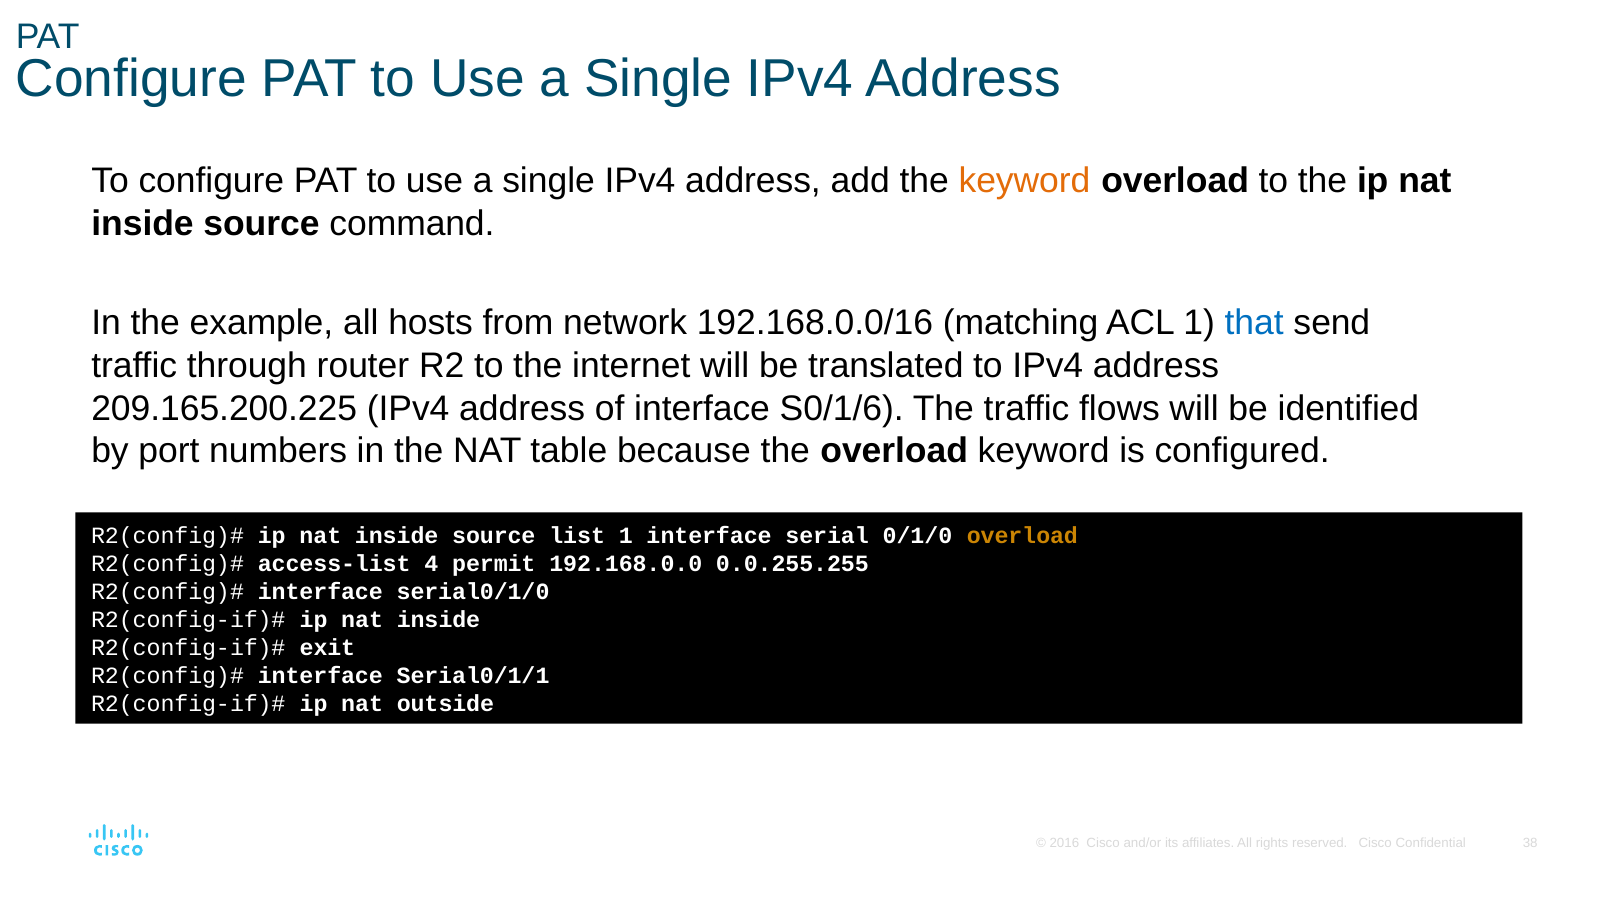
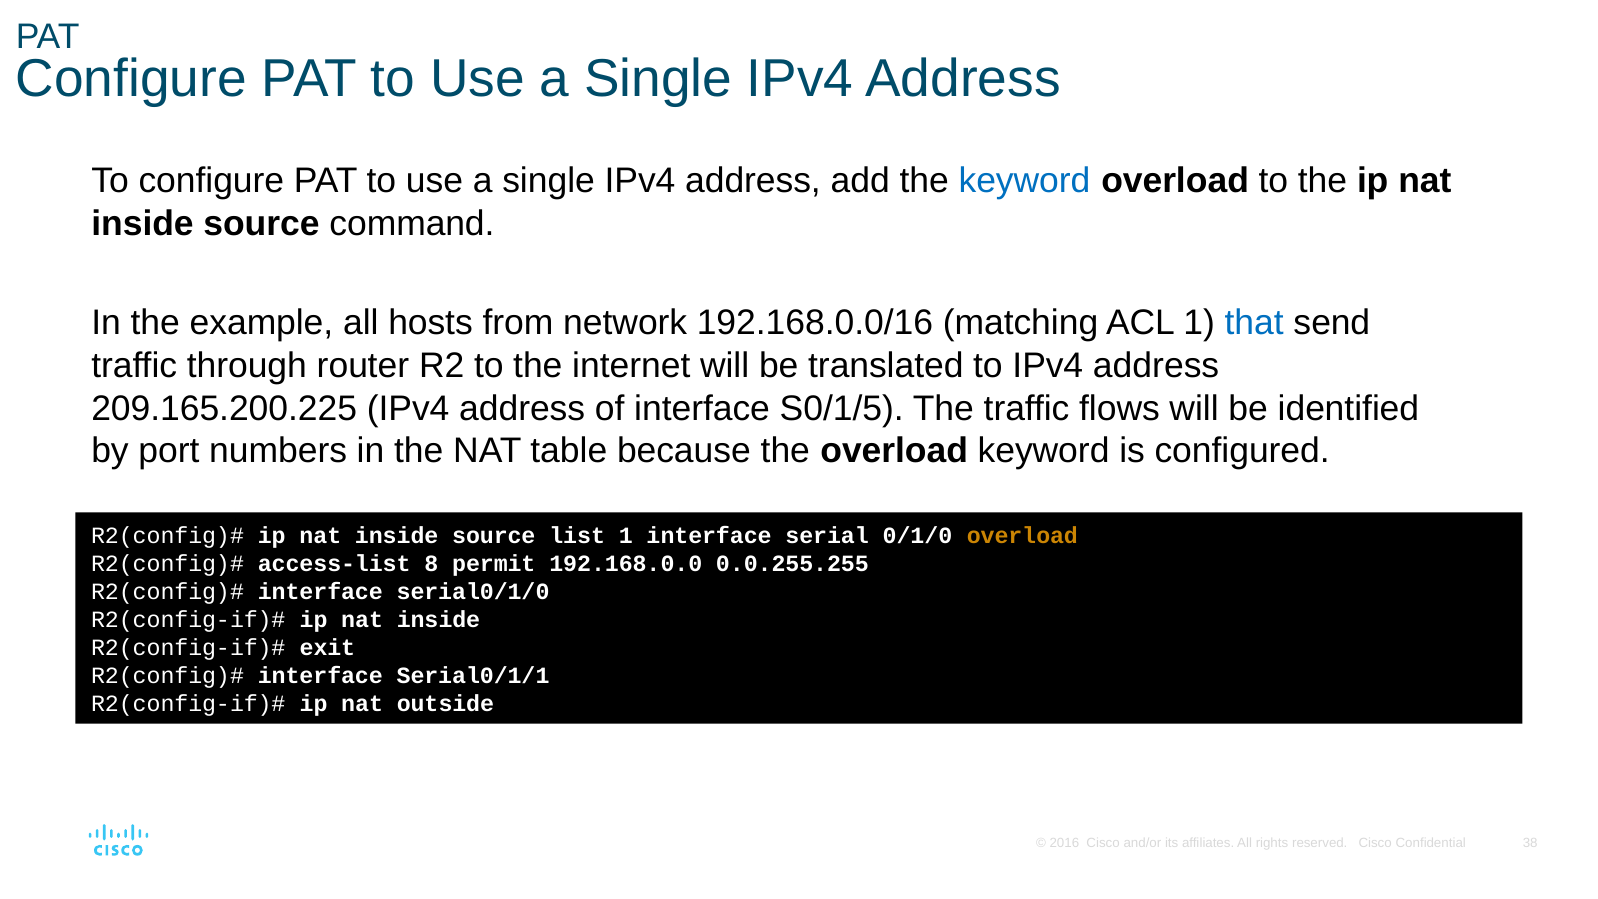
keyword colour: orange -> blue (1024, 181)
S0/1/6: S0/1/6 -> S0/1/5 (842, 408)
4: 4 -> 8 (431, 564)
